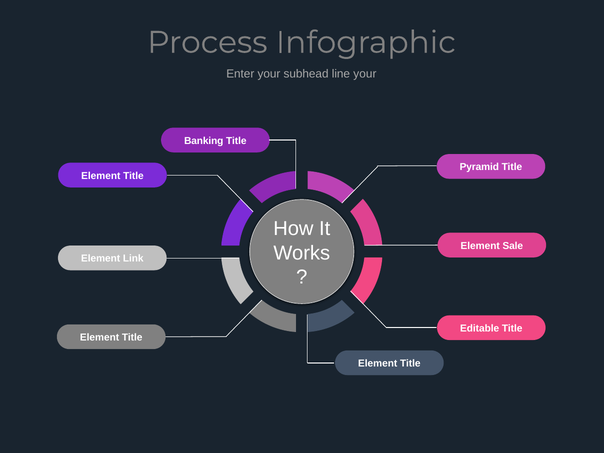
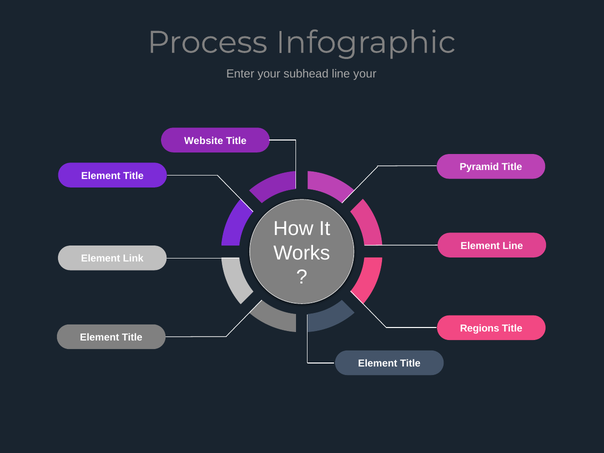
Banking: Banking -> Website (204, 141)
Element Sale: Sale -> Line (513, 246)
Editable: Editable -> Regions (480, 328)
